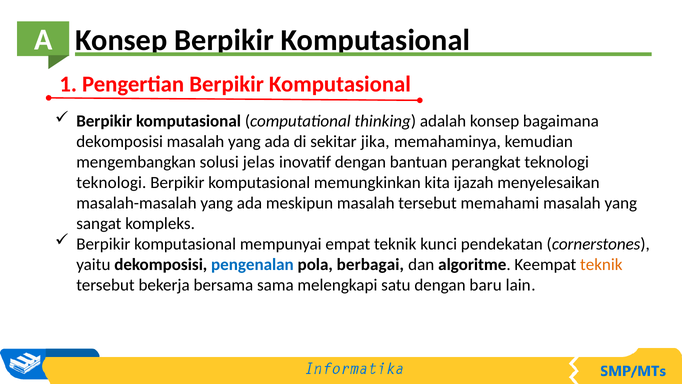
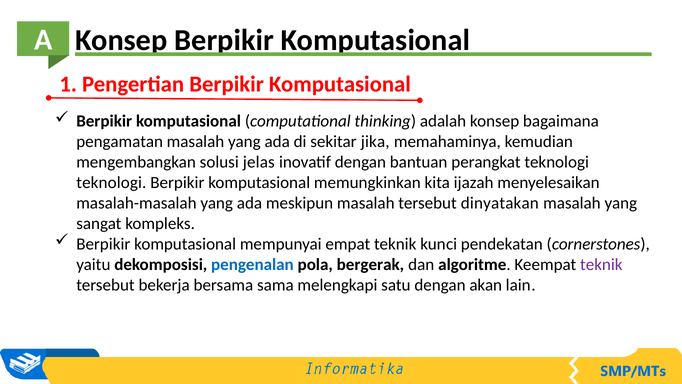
dekomposisi: dekomposisi -> pengamatan (120, 142)
memahami: memahami -> dinyatakan (500, 203)
berbagai: berbagai -> bergerak (370, 264)
teknik colour: orange -> purple (601, 264)
baru: baru -> akan (486, 285)
